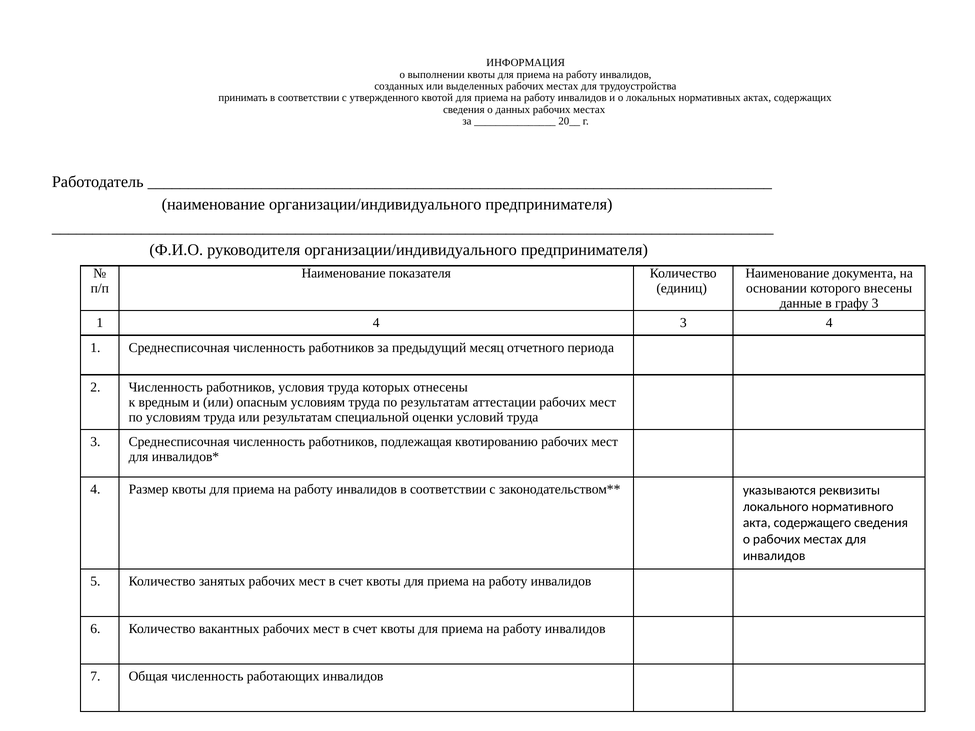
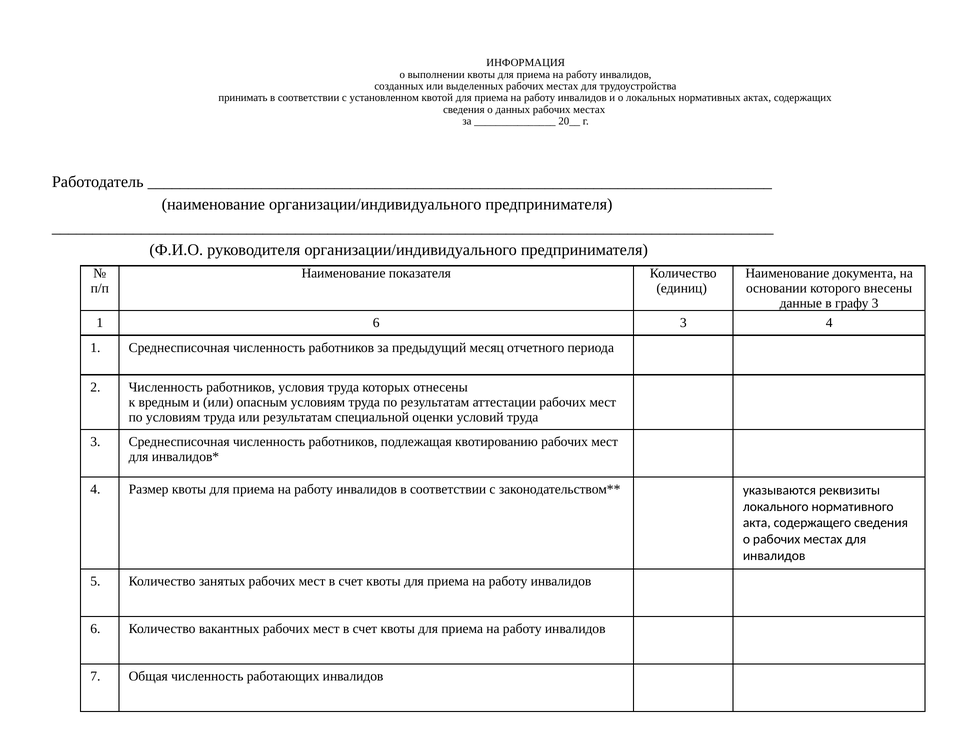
утвержденного: утвержденного -> установленном (384, 98)
1 4: 4 -> 6 (376, 323)
